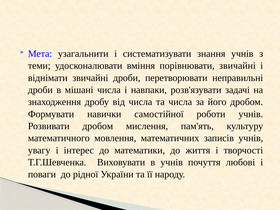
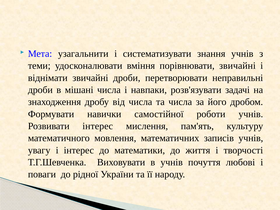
Розвивати дробом: дробом -> інтерес (98, 126)
